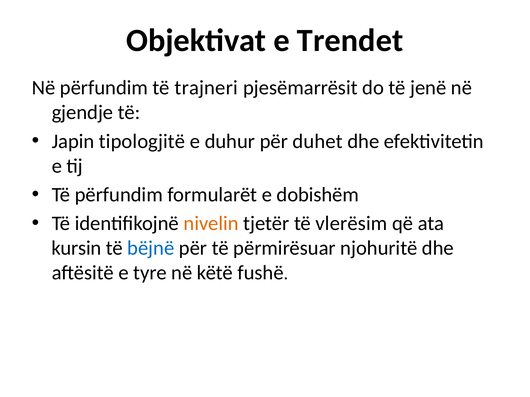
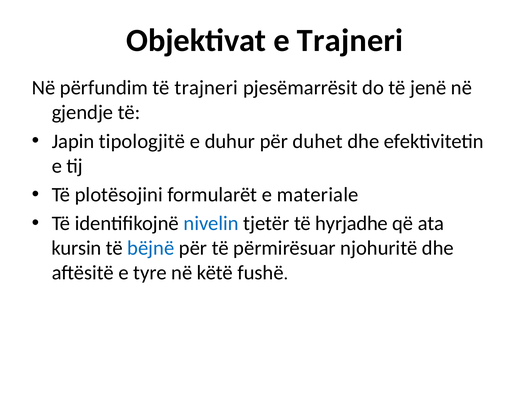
e Trendet: Trendet -> Trajneri (350, 41)
Të përfundim: përfundim -> plotësojini (119, 195)
dobishëm: dobishëm -> materiale (318, 195)
nivelin colour: orange -> blue (211, 224)
vlerësim: vlerësim -> hyrjadhe (352, 224)
